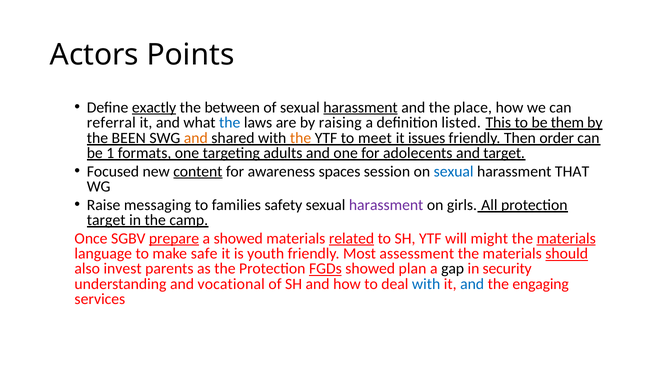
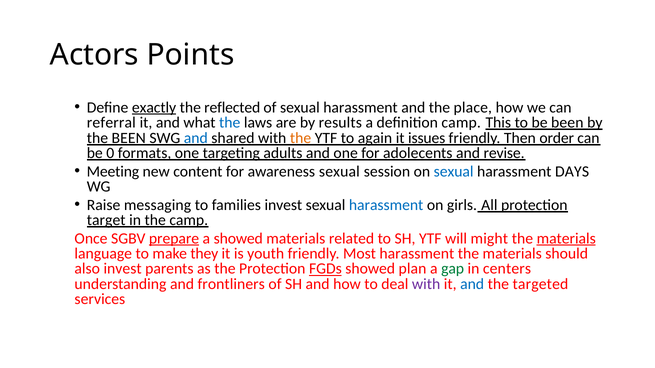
between: between -> reflected (232, 108)
harassment underline: present -> none (360, 108)
raising: raising -> results (340, 123)
definition listed: listed -> camp (461, 123)
be them: them -> been (567, 123)
and colour: orange -> blue (196, 138)
meet: meet -> again (375, 138)
1: 1 -> 0 (110, 153)
and target: target -> revise (504, 153)
Focused: Focused -> Meeting (113, 172)
content underline: present -> none (198, 172)
awareness spaces: spaces -> sexual (339, 172)
THAT: THAT -> DAYS (572, 172)
families safety: safety -> invest (283, 205)
harassment colour: purple -> blue (386, 205)
related underline: present -> none (352, 239)
safe: safe -> they (204, 254)
Most assessment: assessment -> harassment (417, 254)
should underline: present -> none (567, 254)
gap colour: black -> green (453, 269)
security: security -> centers (507, 269)
vocational: vocational -> frontliners (231, 284)
with colour: blue -> purple (426, 284)
engaging: engaging -> targeted (540, 284)
